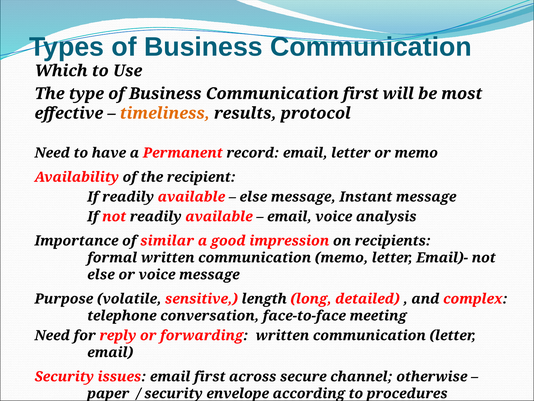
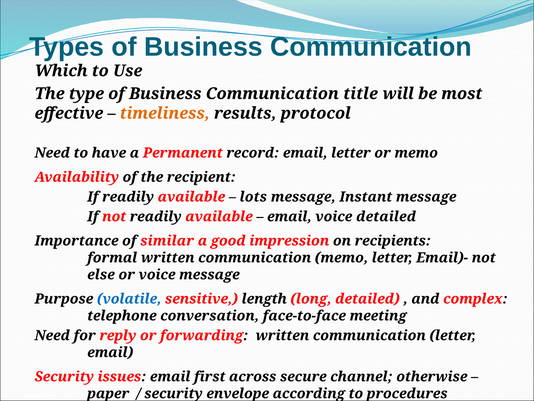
Communication first: first -> title (361, 94)
else: else -> lots (253, 197)
voice analysis: analysis -> detailed (386, 216)
volatile colour: black -> blue (129, 298)
